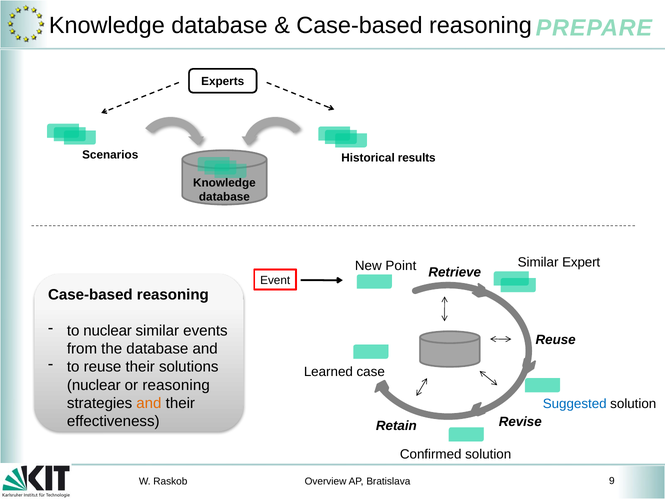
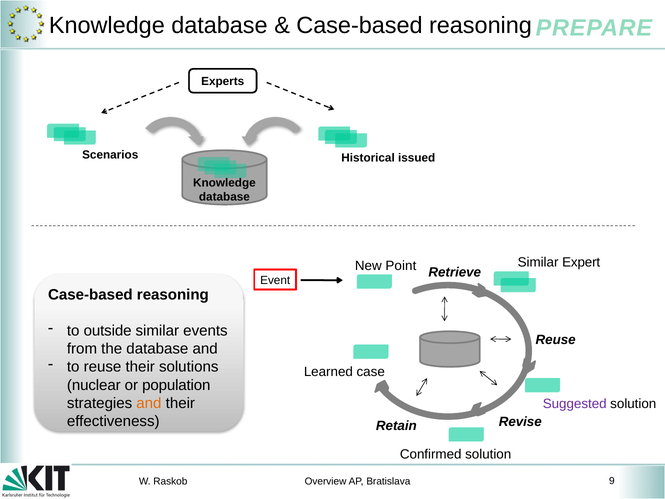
results: results -> issued (417, 158)
to nuclear: nuclear -> outside (108, 331)
or reasoning: reasoning -> population (176, 385)
Suggested colour: blue -> purple (575, 403)
